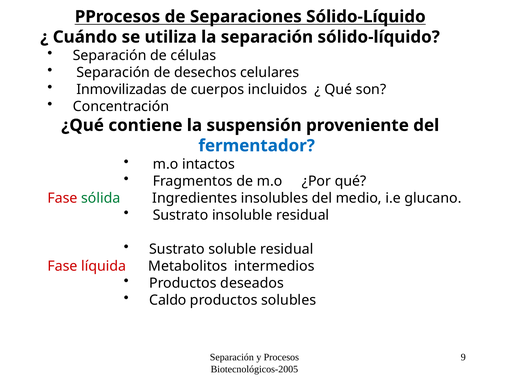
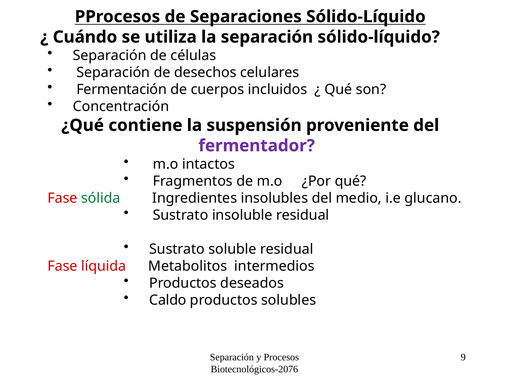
Inmovilizadas: Inmovilizadas -> Fermentación (122, 89)
fermentador colour: blue -> purple (257, 146)
Biotecnológicos-2005: Biotecnológicos-2005 -> Biotecnológicos-2076 (254, 369)
